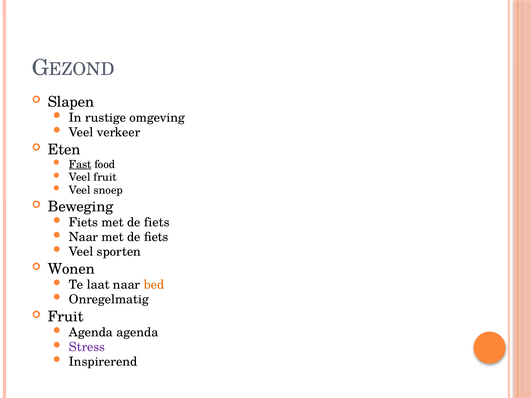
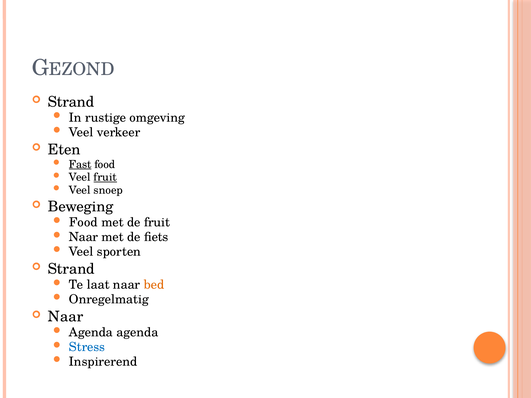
Slapen: Slapen -> Strand (71, 102)
fruit underline: none -> present (105, 177)
Fiets: Fiets -> Food (83, 223)
fiets: fiets -> fruit (157, 223)
Wonen: Wonen -> Strand (71, 269)
Fruit: Fruit -> Naar (66, 317)
Stress colour: purple -> blue (87, 347)
